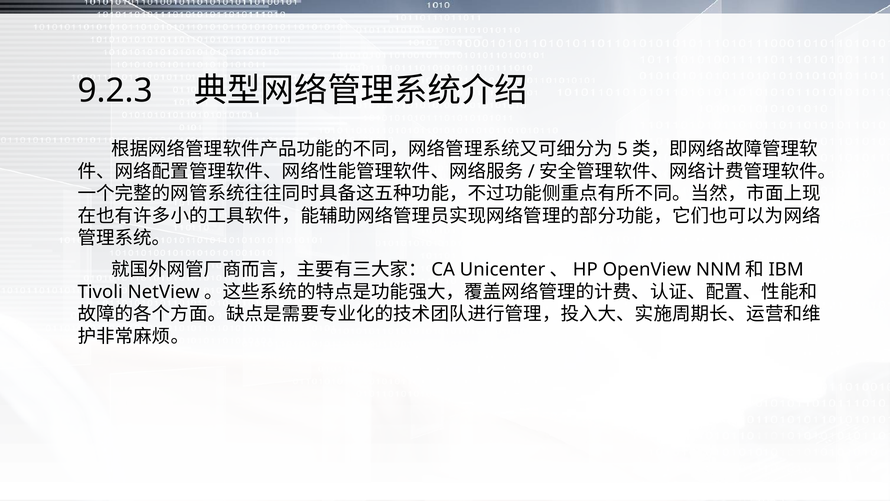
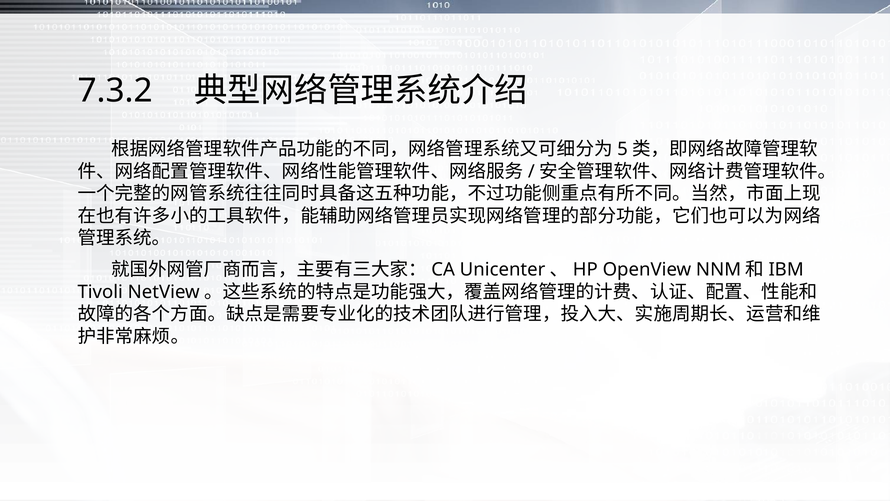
9.2.3: 9.2.3 -> 7.3.2 (115, 91)
